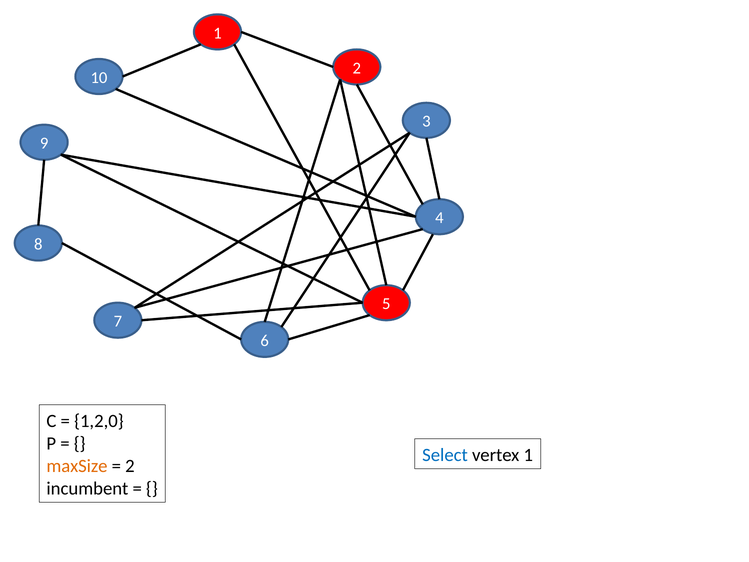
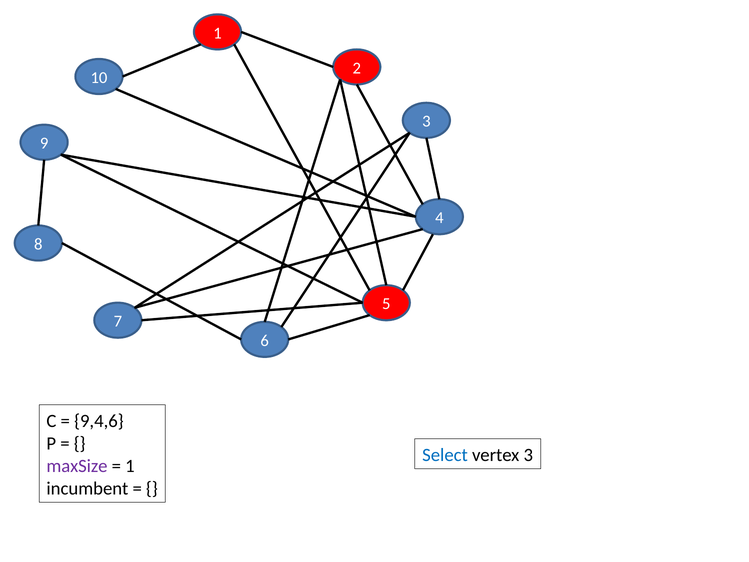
1,2,0: 1,2,0 -> 9,4,6 (99, 421)
vertex 1: 1 -> 3 (528, 455)
maxSize colour: orange -> purple (77, 466)
2: 2 -> 1 (130, 466)
